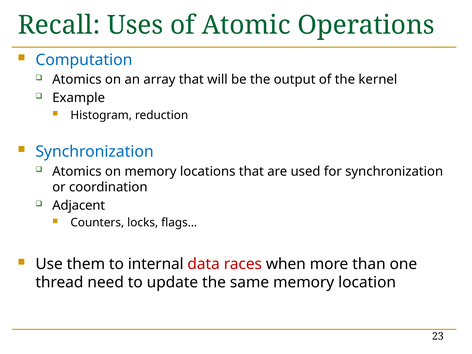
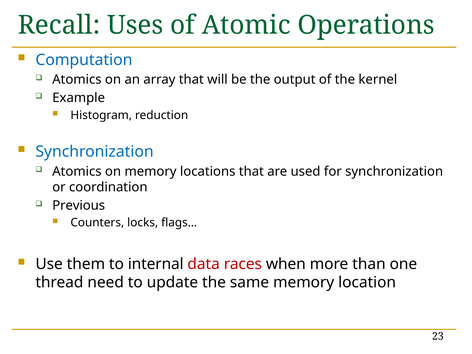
Adjacent: Adjacent -> Previous (79, 206)
